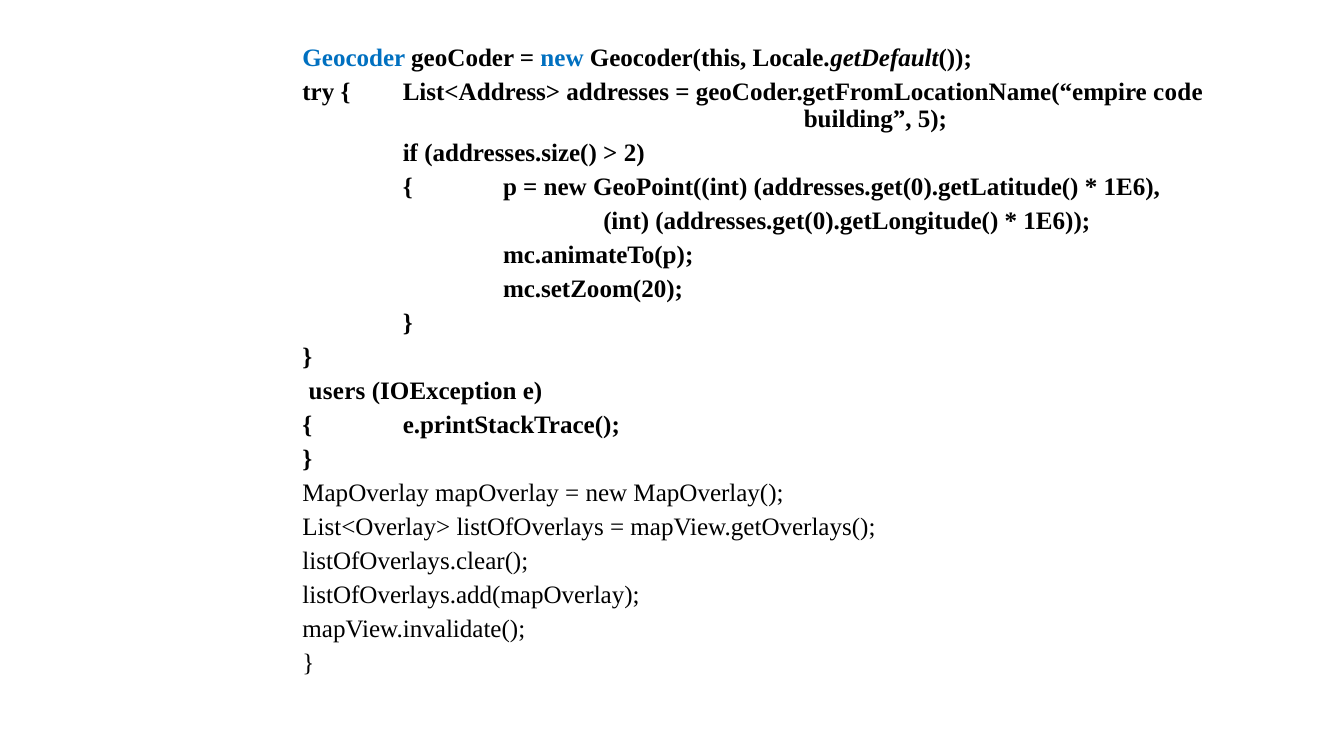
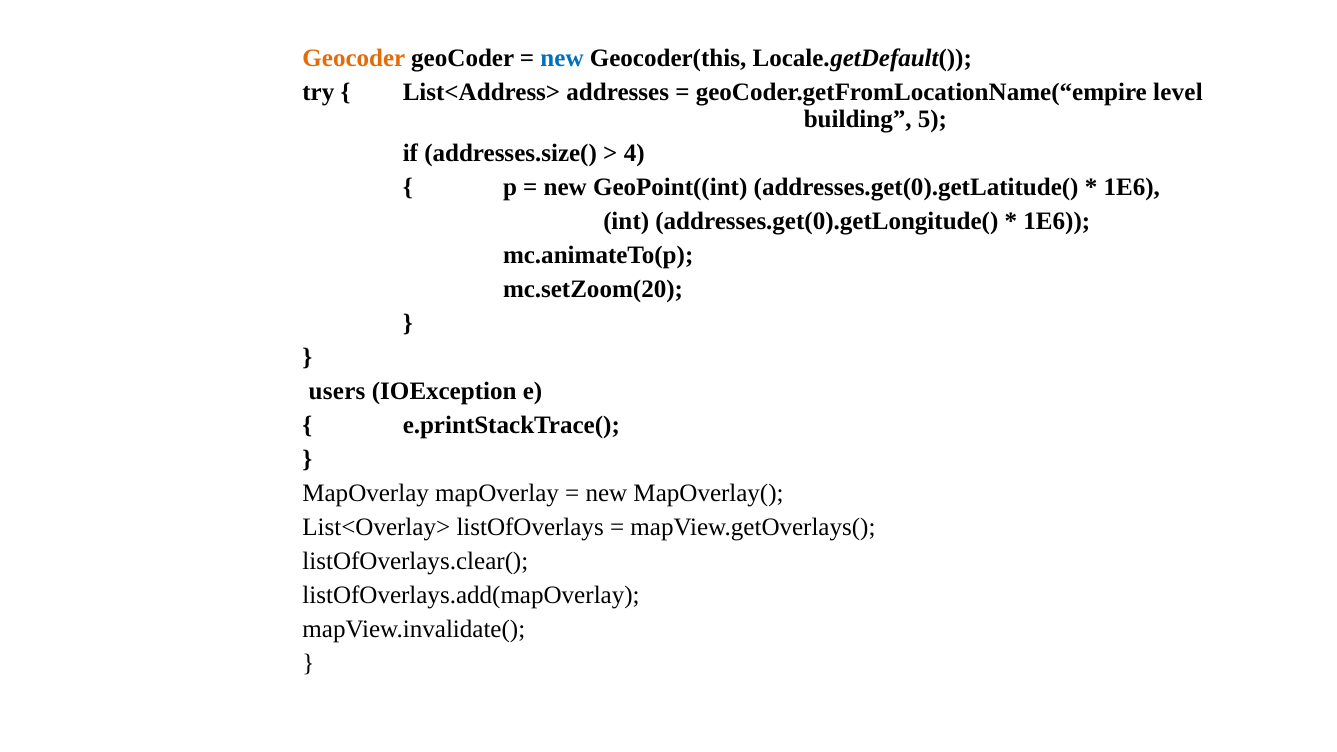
Geocoder colour: blue -> orange (354, 58)
code: code -> level (1178, 92)
2: 2 -> 4 (634, 153)
